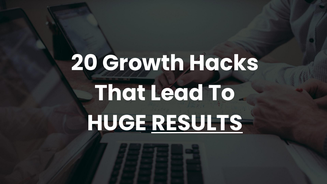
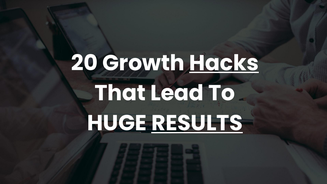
Hacks underline: none -> present (224, 63)
